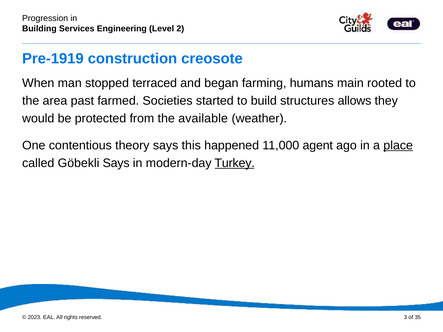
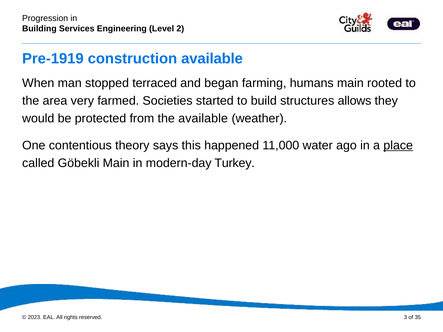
construction creosote: creosote -> available (212, 59)
past: past -> very (82, 101)
agent: agent -> water (318, 146)
Göbekli Says: Says -> Main (116, 163)
Turkey underline: present -> none (235, 163)
